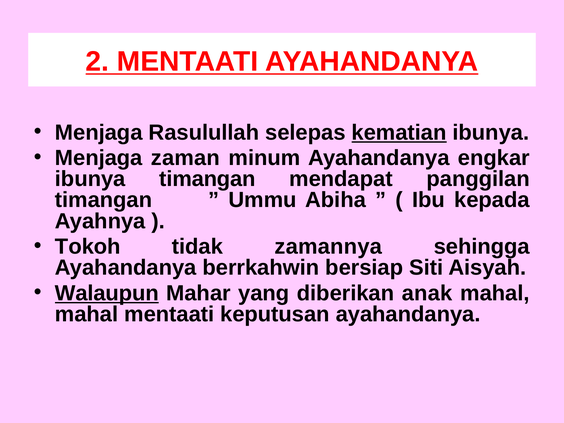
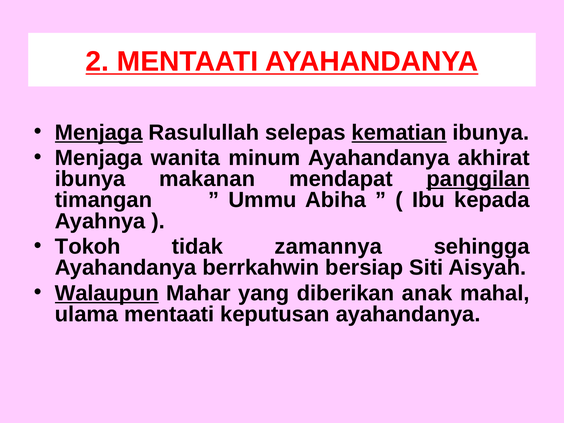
Menjaga underline: none -> present (99, 132)
zaman: zaman -> wanita (185, 158)
engkar: engkar -> akhirat (494, 158)
ibunya timangan: timangan -> makanan (207, 179)
panggilan underline: none -> present (478, 179)
mahal: mahal -> ulama (87, 314)
